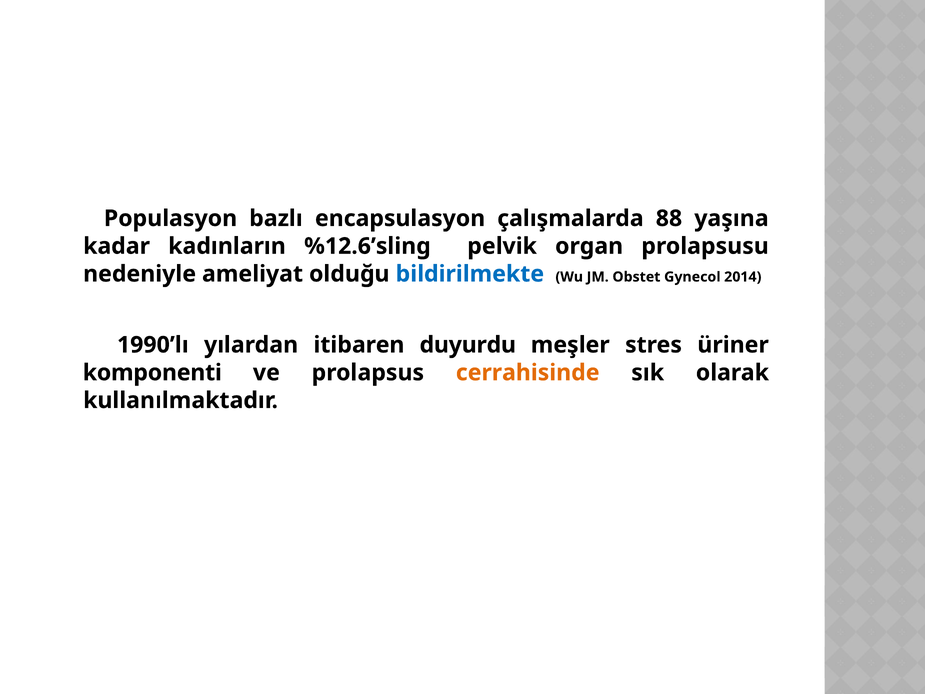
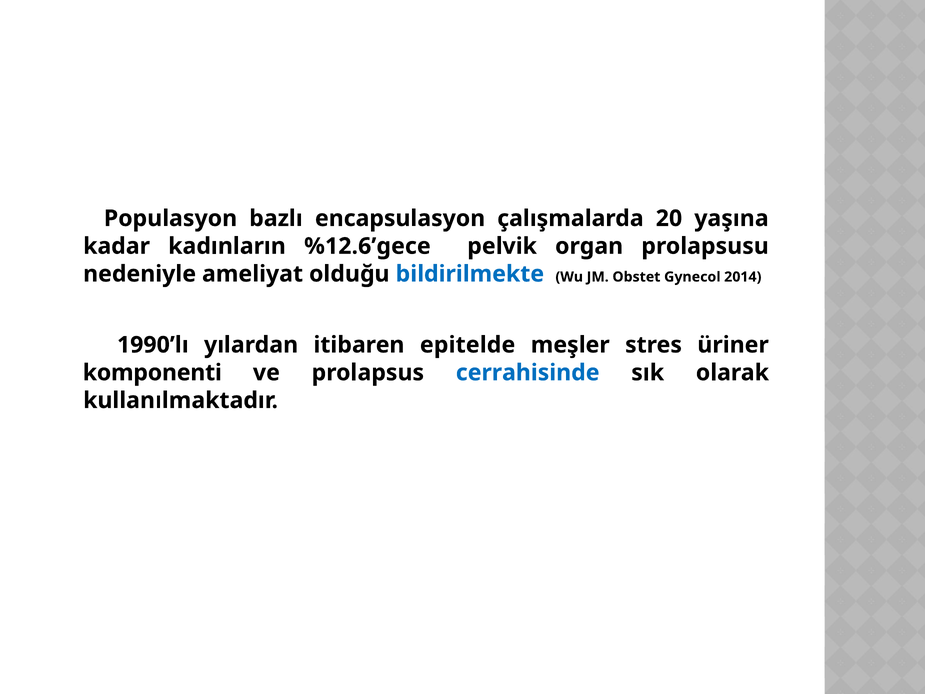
88: 88 -> 20 (669, 218)
%12.6’sling: %12.6’sling -> %12.6’gece (367, 246)
duyurdu: duyurdu -> epitelde (468, 345)
cerrahisinde colour: orange -> blue (528, 373)
